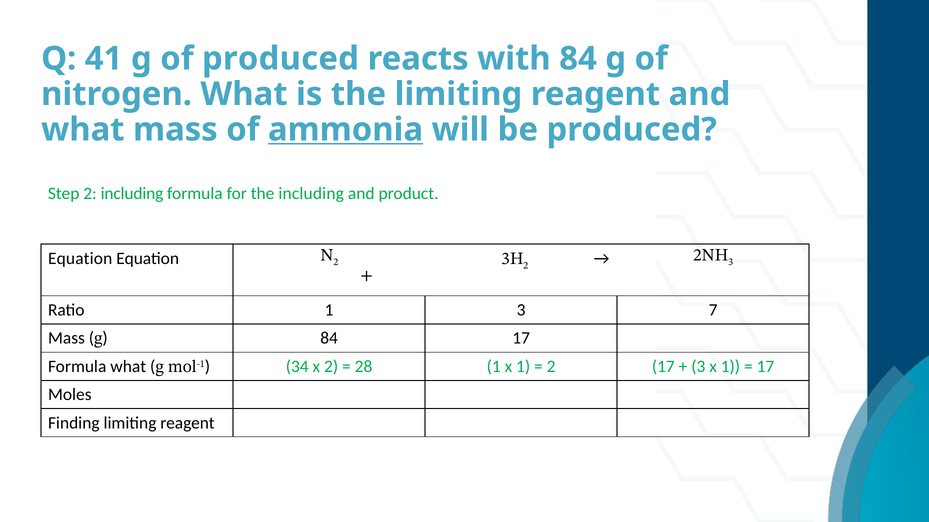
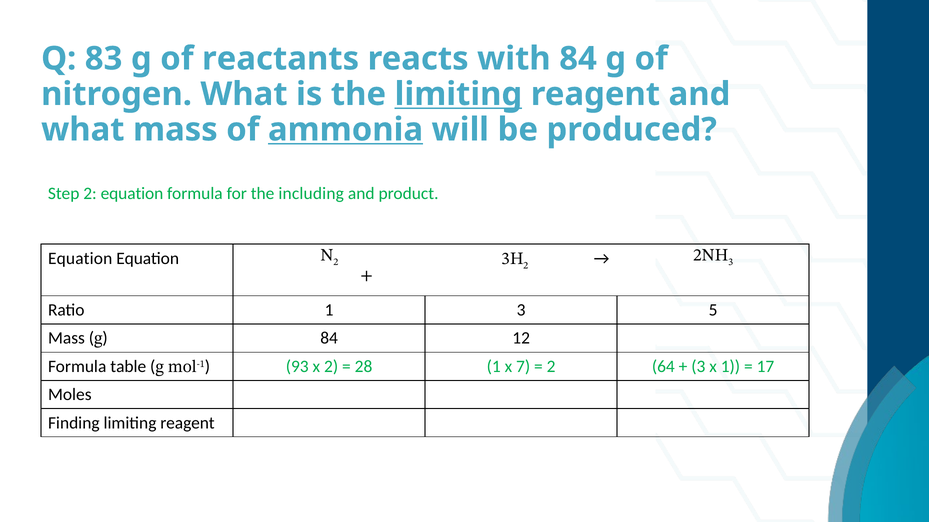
41: 41 -> 83 (104, 59)
of produced: produced -> reactants (281, 59)
limiting underline: none -> present (458, 94)
2 including: including -> equation (132, 194)
7: 7 -> 5 (713, 310)
84 17: 17 -> 12 (521, 339)
what: what -> table (128, 367)
34: 34 -> 93 (297, 367)
1 x 1: 1 -> 7 (523, 367)
2 17: 17 -> 64 (663, 367)
